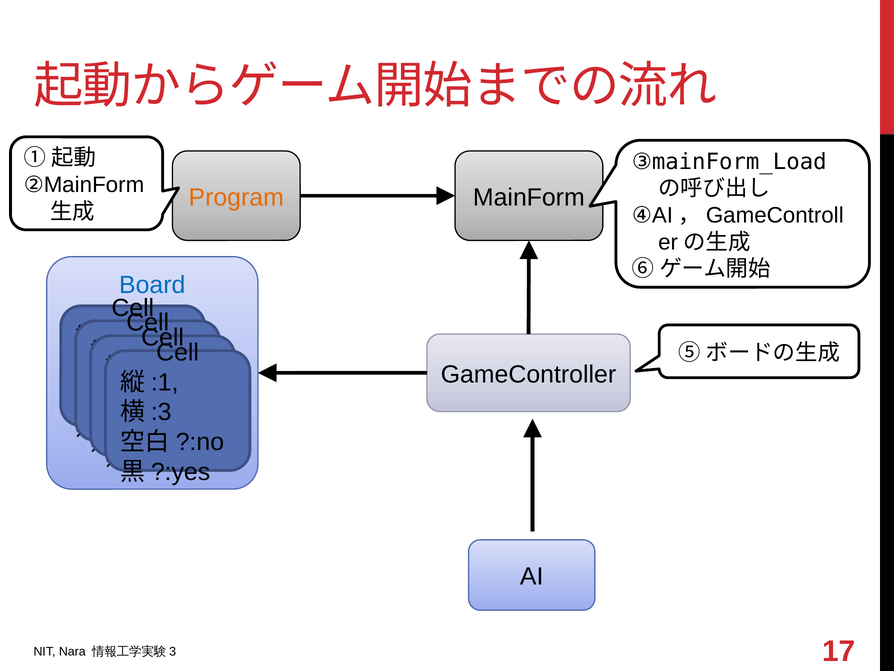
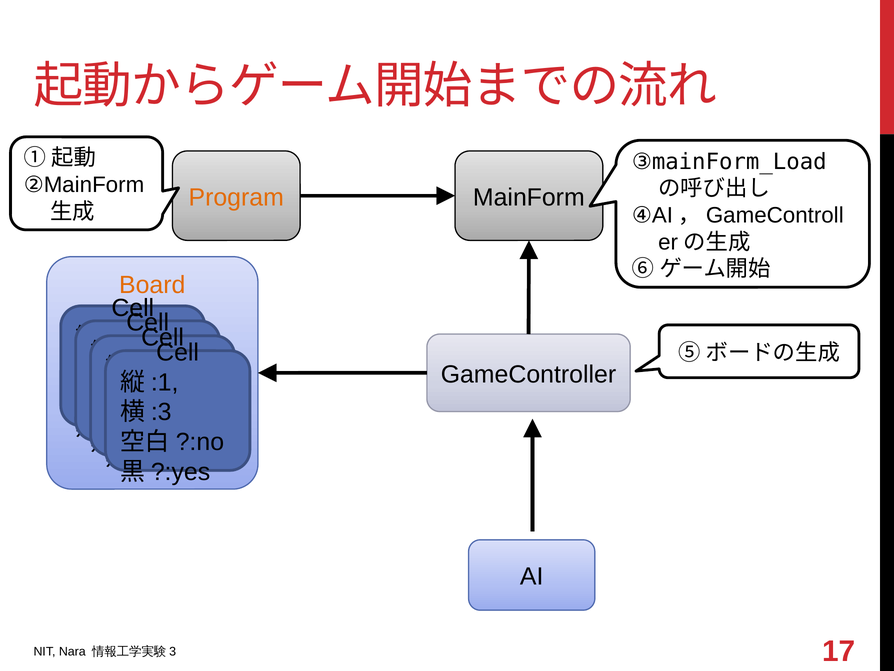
Board colour: blue -> orange (152, 285)
